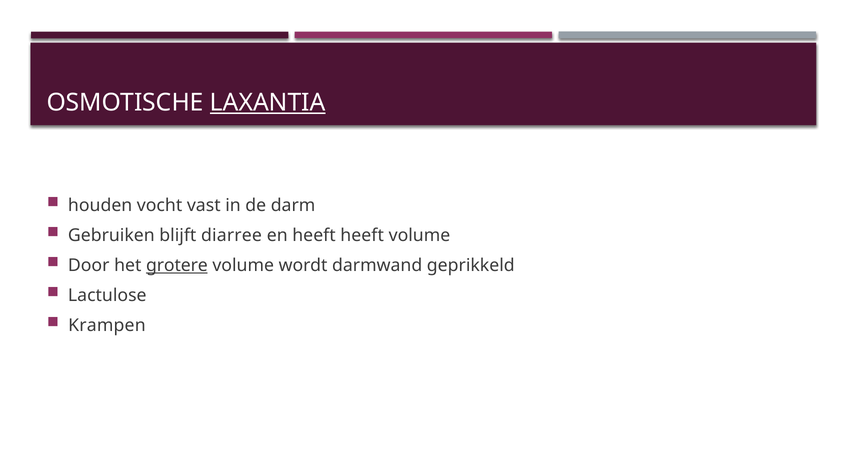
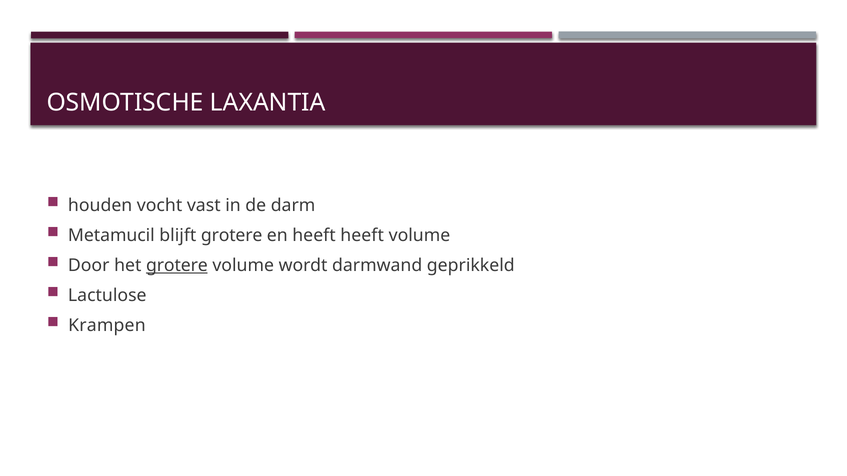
LAXANTIA underline: present -> none (268, 103)
Gebruiken: Gebruiken -> Metamucil (111, 235)
blijft diarree: diarree -> grotere (232, 235)
